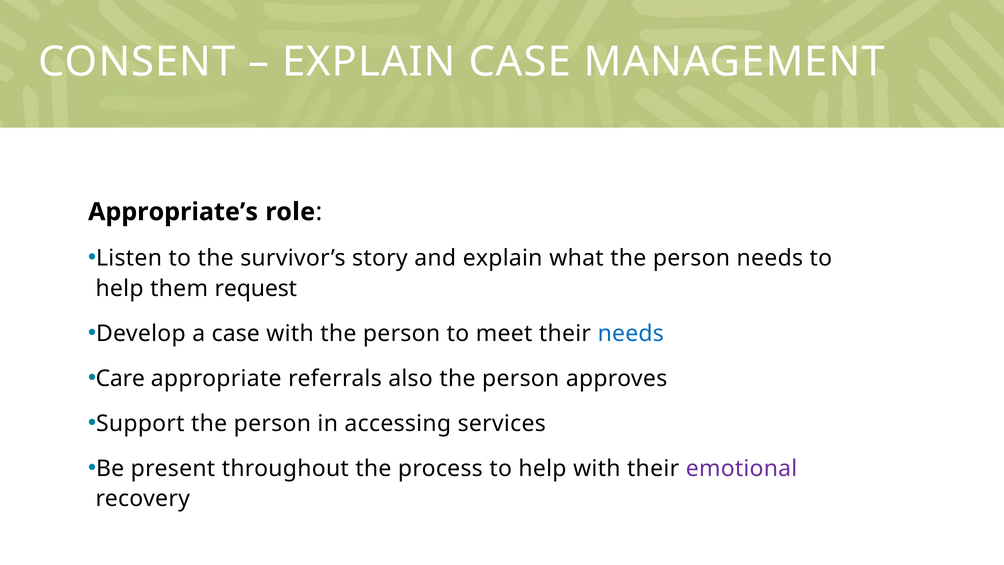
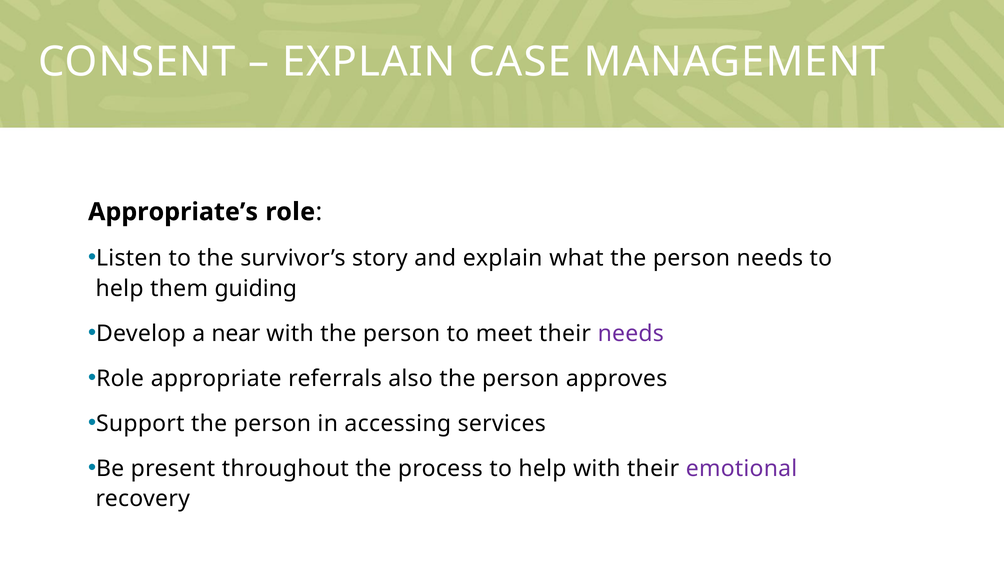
request: request -> guiding (256, 288)
a case: case -> near (236, 333)
needs colour: blue -> purple (631, 333)
Care: Care -> Role (120, 378)
